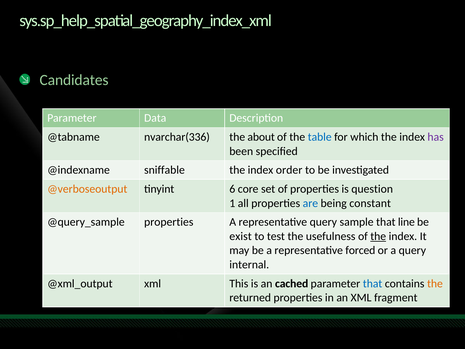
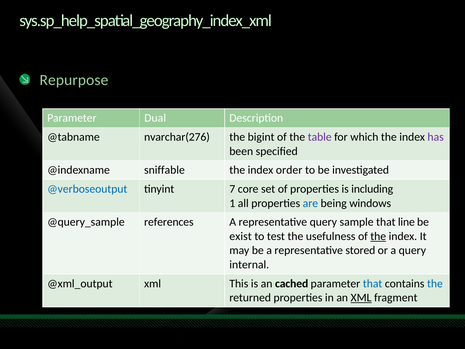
Candidates: Candidates -> Repurpose (74, 80)
Data: Data -> Dual (155, 118)
nvarchar(336: nvarchar(336 -> nvarchar(276 (177, 137)
about: about -> bigint (261, 137)
table colour: blue -> purple (320, 137)
@verboseoutput colour: orange -> blue (87, 189)
6: 6 -> 7 (232, 189)
question: question -> including (372, 189)
constant: constant -> windows (370, 203)
properties: properties -> references (169, 222)
forced: forced -> stored (360, 250)
the colour: orange -> blue (435, 283)
XML underline: none -> present (361, 297)
